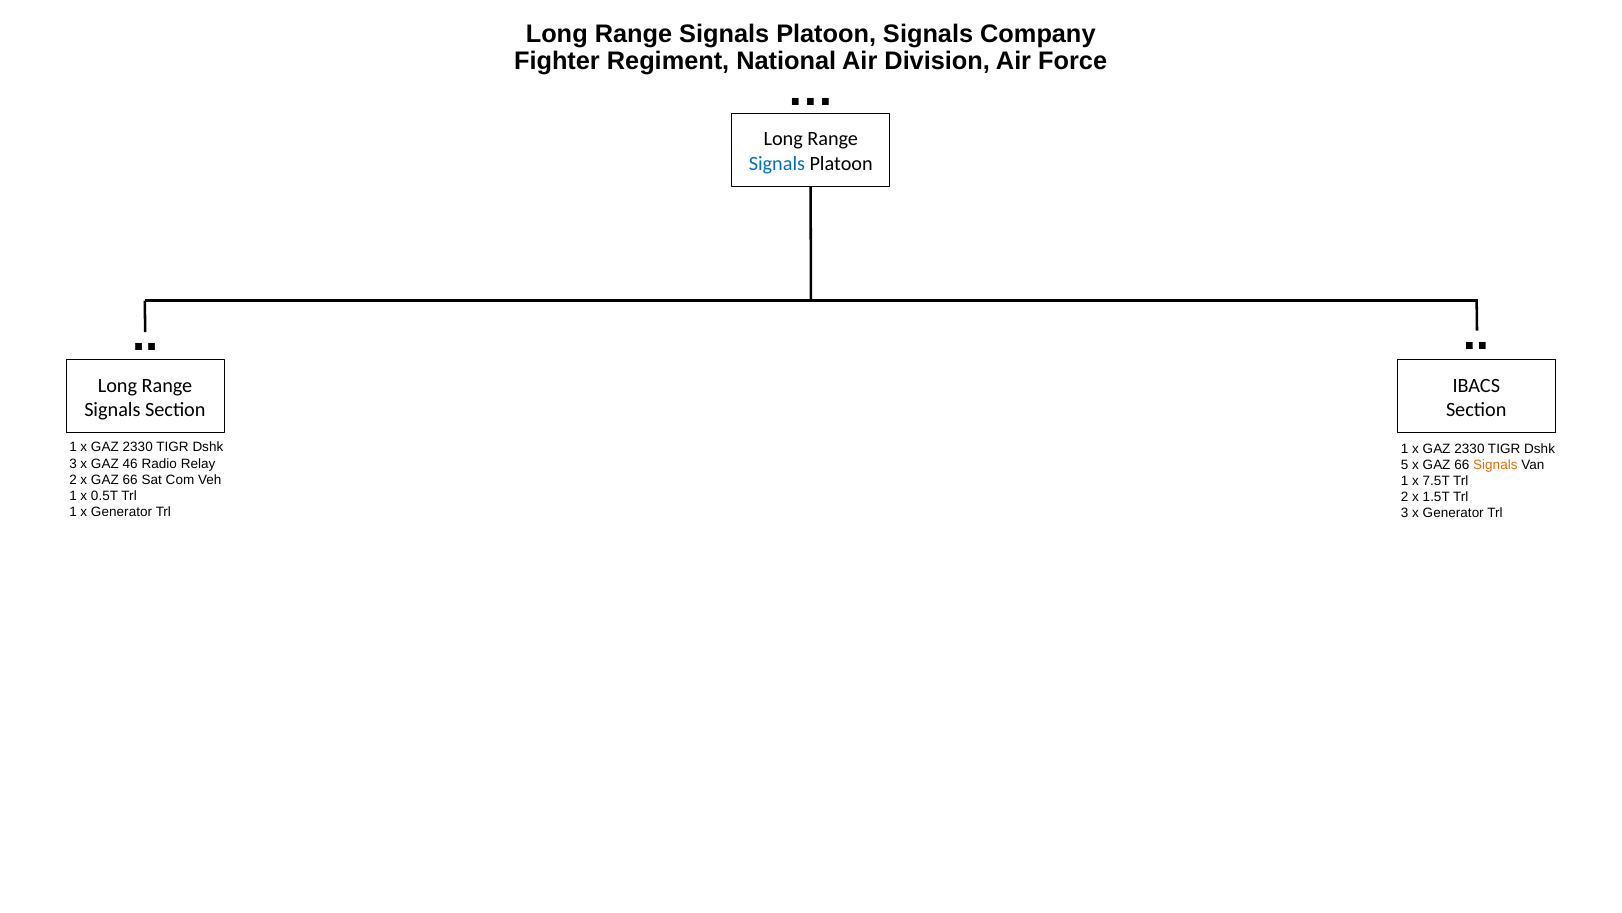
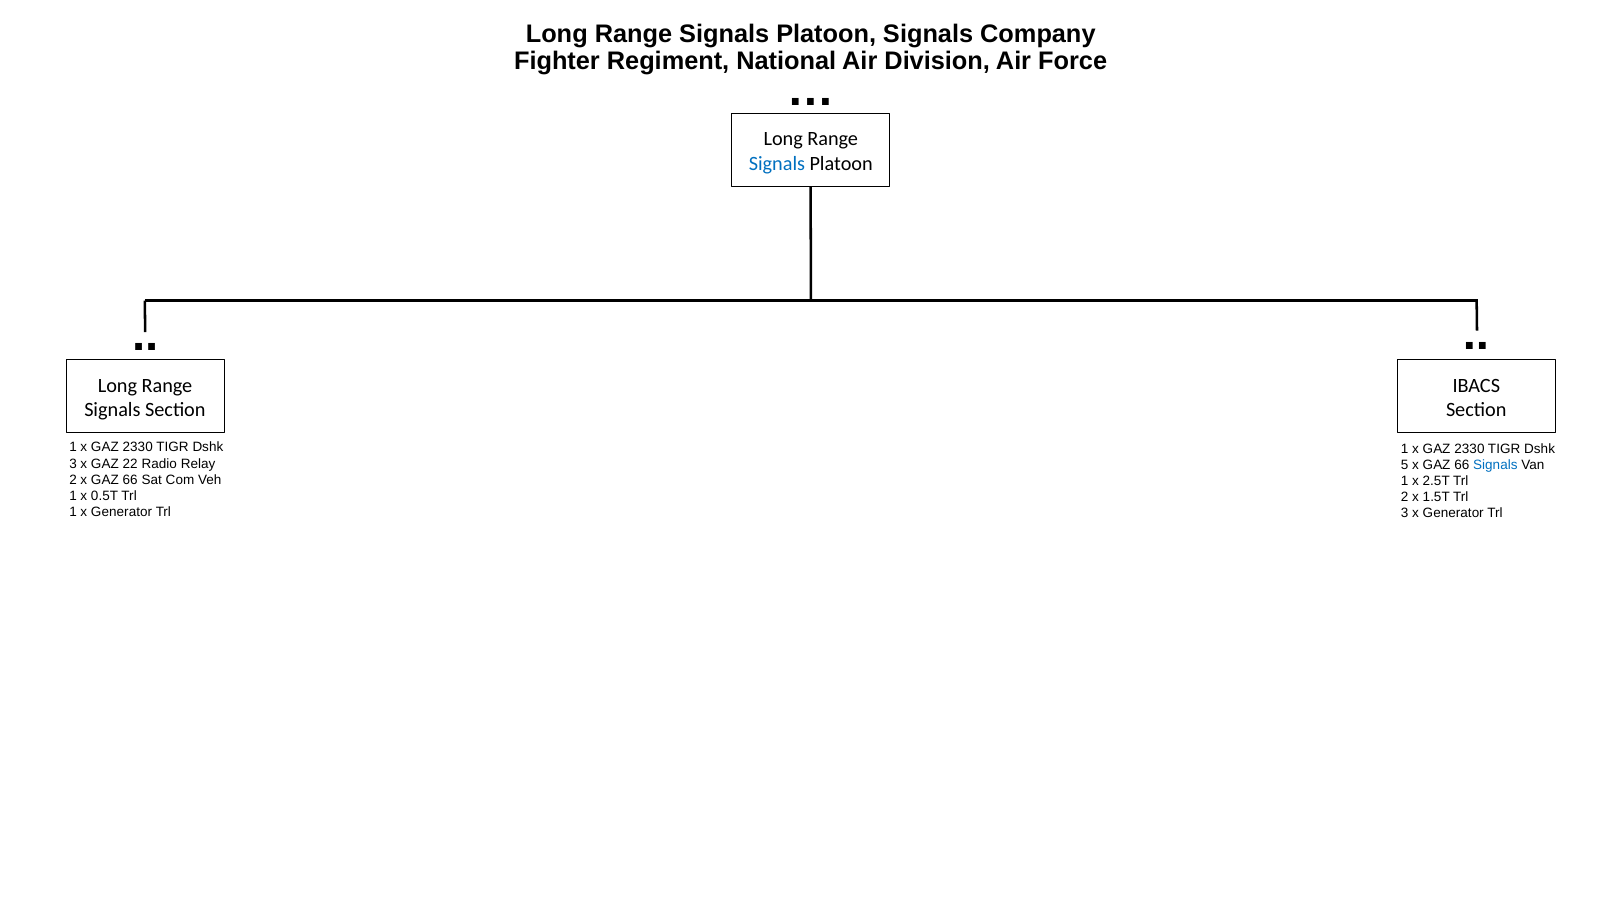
46: 46 -> 22 (130, 463)
Signals colour: orange -> blue (1495, 465)
7.5T: 7.5T -> 2.5T (1436, 481)
